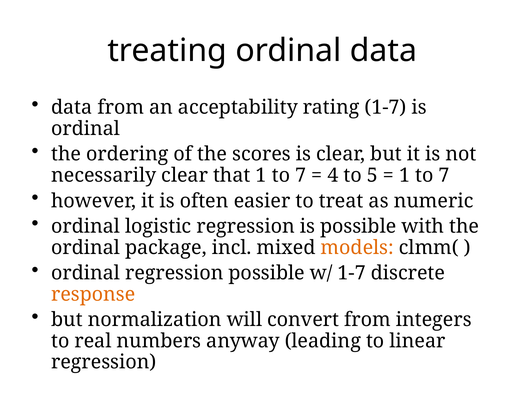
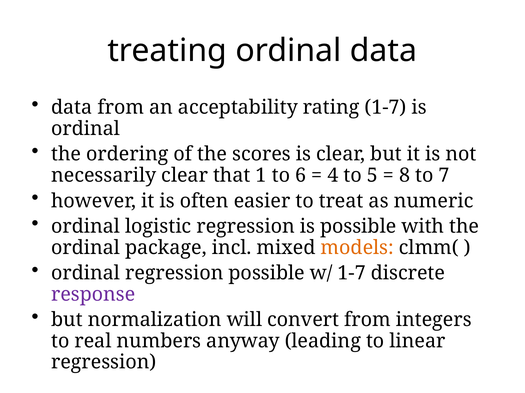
that 1 to 7: 7 -> 6 (301, 176)
1: 1 -> 8 (405, 176)
response colour: orange -> purple (93, 295)
